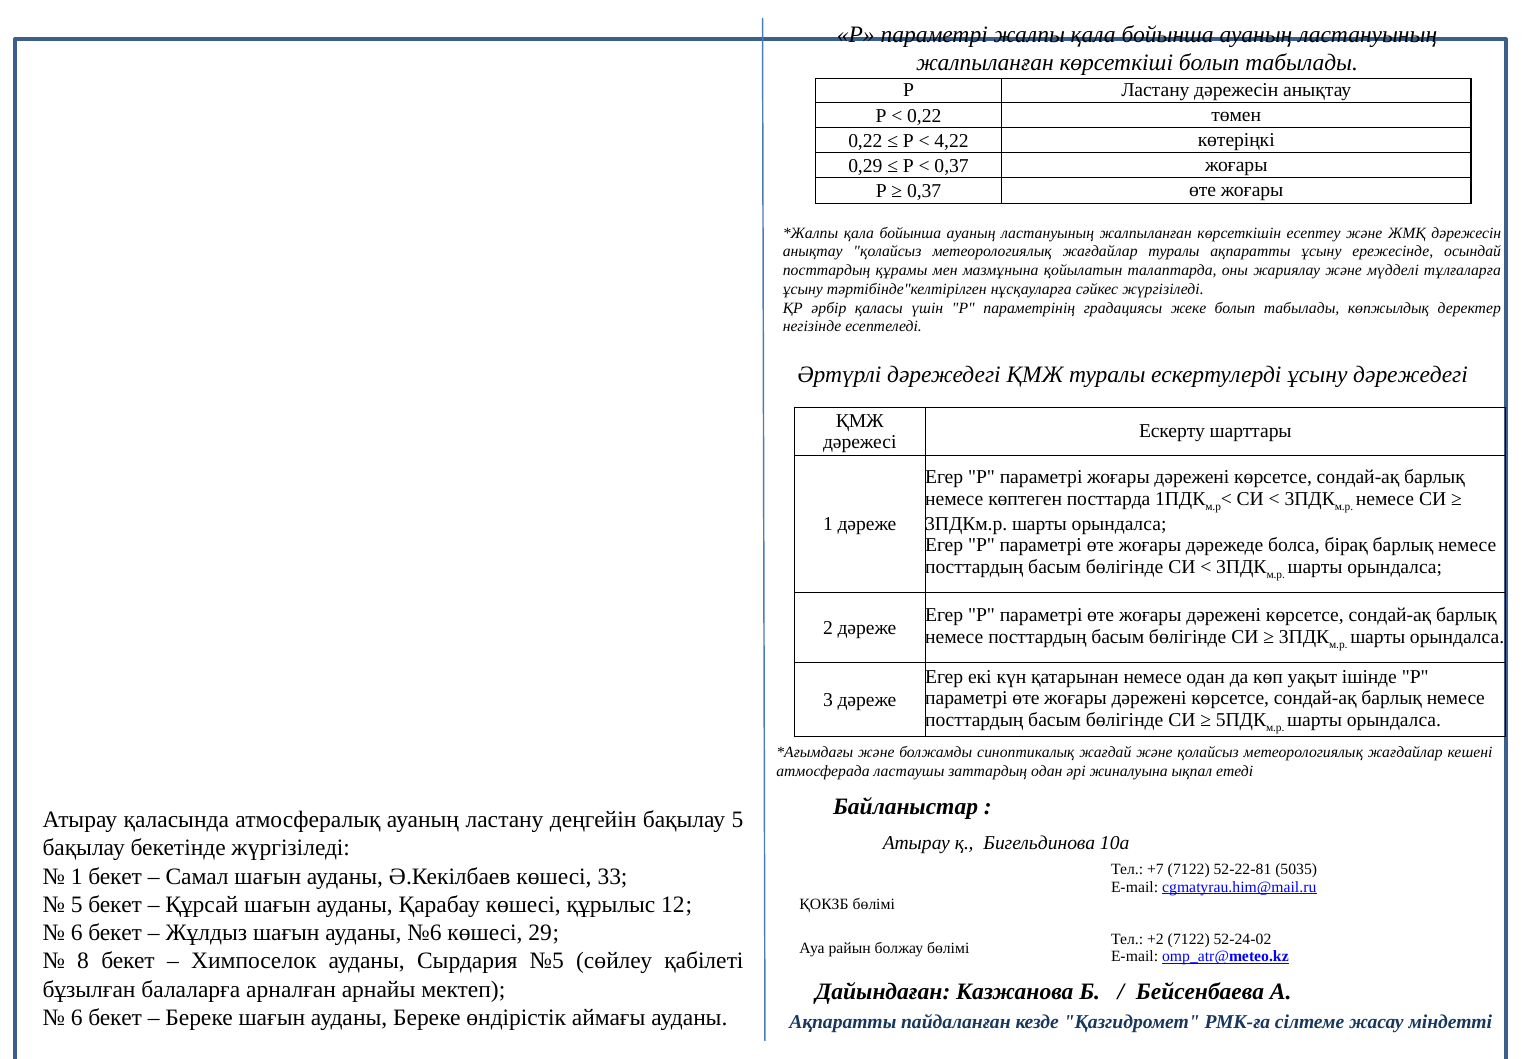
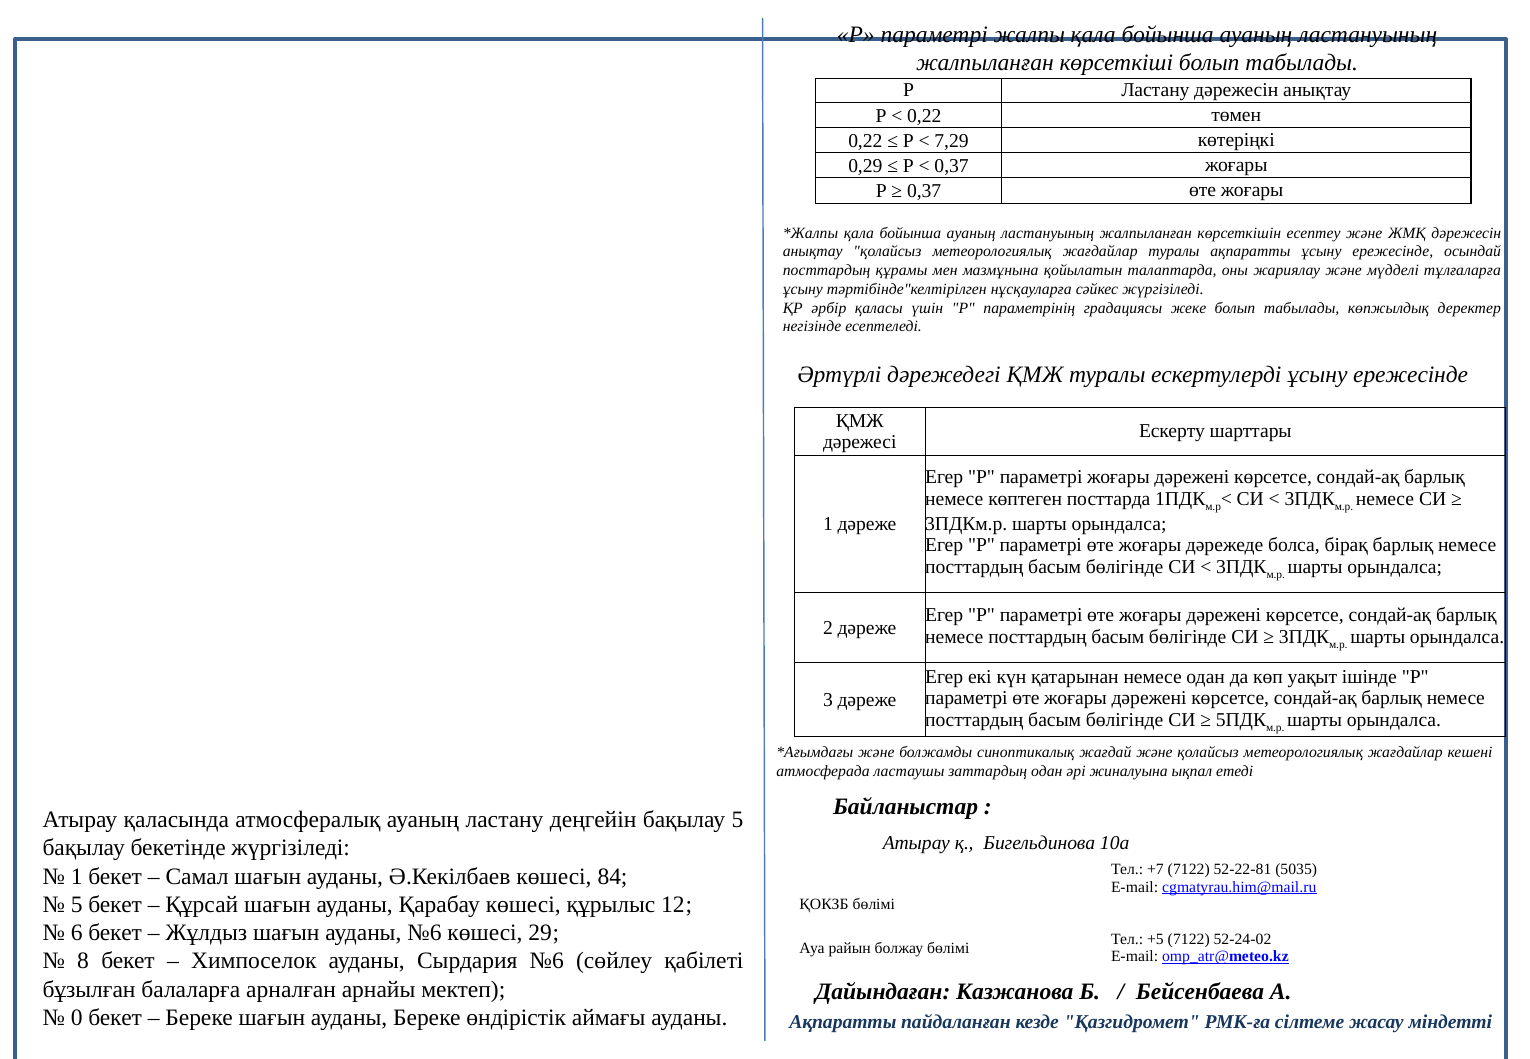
4,22: 4,22 -> 7,29 (952, 141)
ескертулерді ұсыну дәрежедегі: дәрежедегі -> ережесінде (1411, 375)
33: 33 -> 84 (613, 876)
+2: +2 -> +5 (1155, 940)
Сырдария №5: №5 -> №6 (547, 961)
6: 6 -> 0 (77, 1018)
